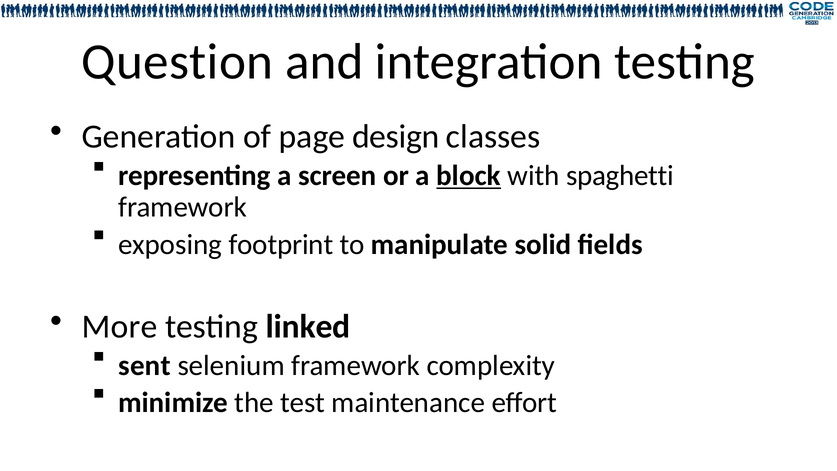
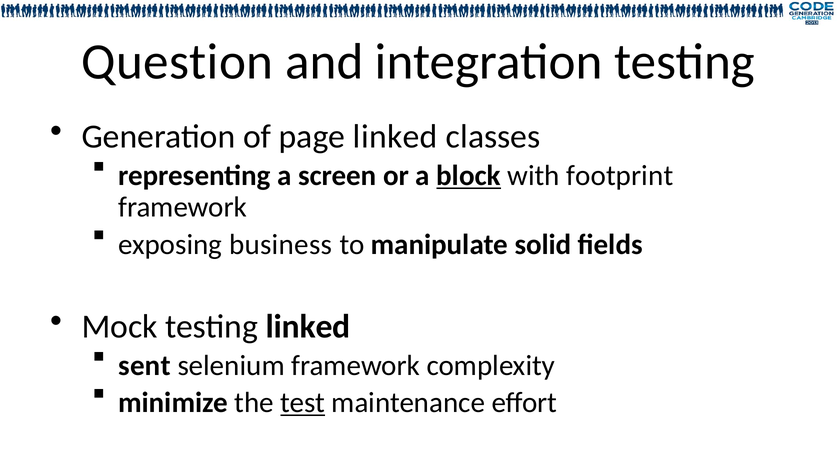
page design: design -> linked (395, 137)
spaghetti: spaghetti -> footprint (620, 176)
footprint: footprint -> business (281, 244)
More: More -> Mock (120, 326)
test underline: none -> present (303, 403)
